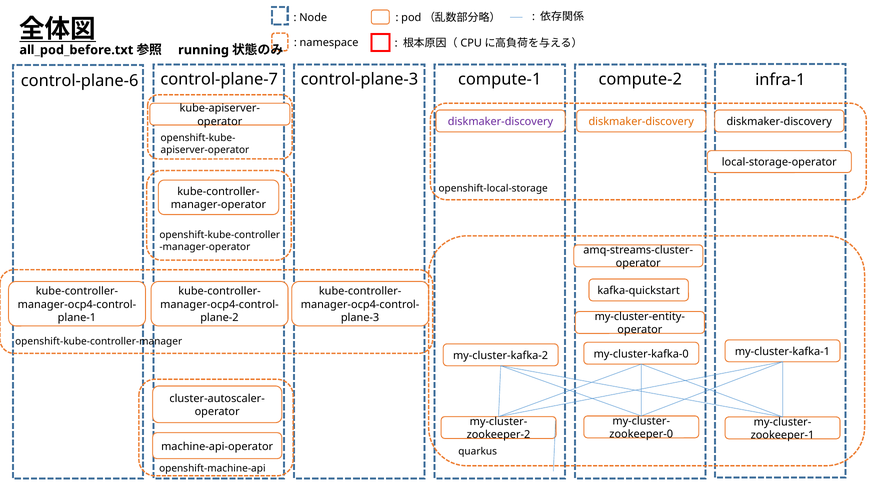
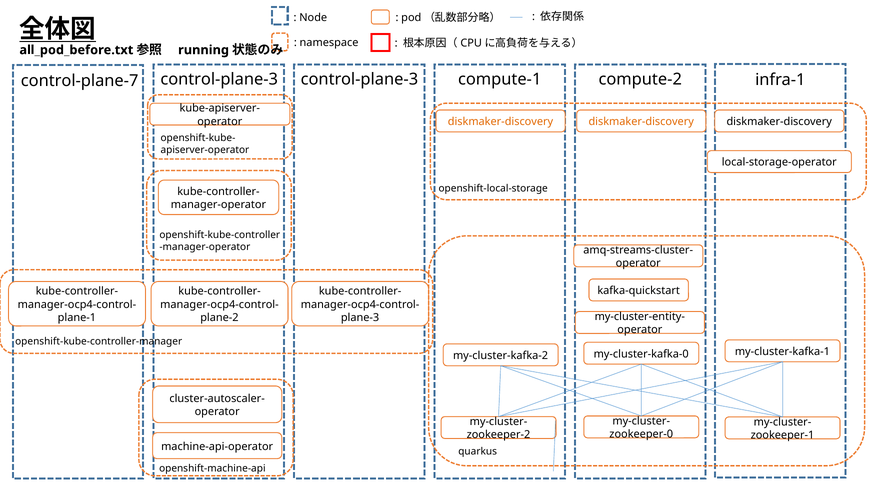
control-plane-7: control-plane-7 -> control-plane-3 (219, 80)
control-plane-6: control-plane-6 -> control-plane-7 (80, 81)
diskmaker-discovery colour: purple -> orange (500, 122)
